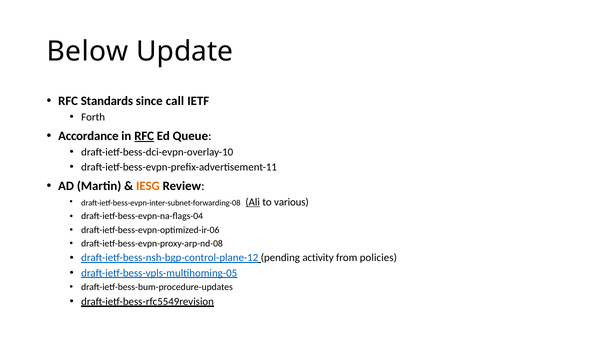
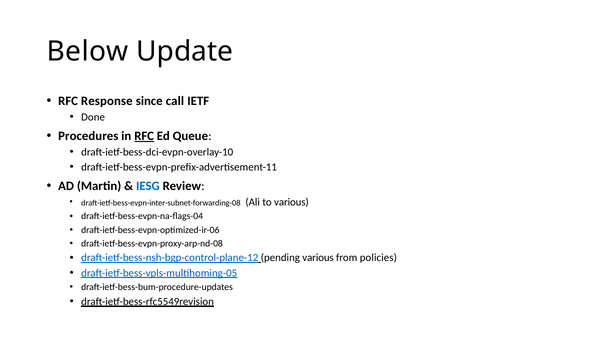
Standards: Standards -> Response (107, 101)
Forth: Forth -> Done (93, 117)
Accordance: Accordance -> Procedures (88, 136)
IESG colour: orange -> blue (148, 186)
Ali underline: present -> none (253, 202)
pending activity: activity -> various (318, 258)
